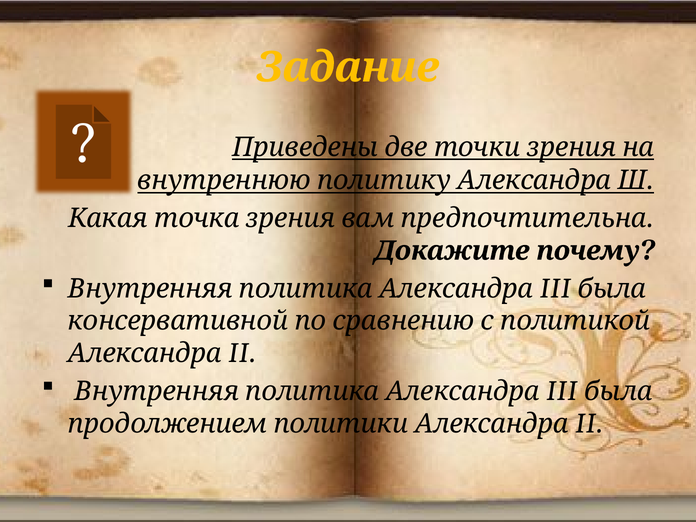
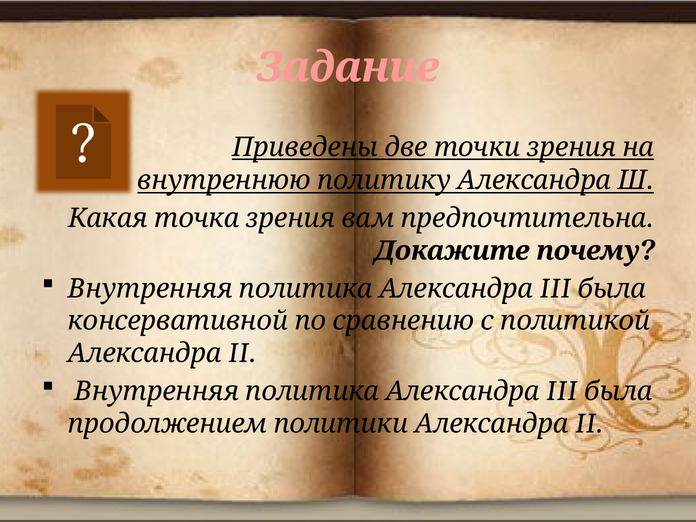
Задание colour: yellow -> pink (348, 67)
